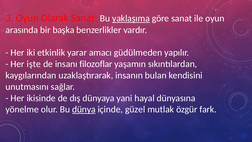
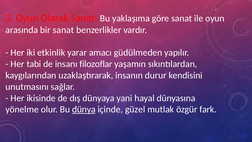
yaklaşıma underline: present -> none (131, 18)
bir başka: başka -> sanat (63, 30)
işte: işte -> tabi (34, 64)
bulan: bulan -> durur (156, 75)
